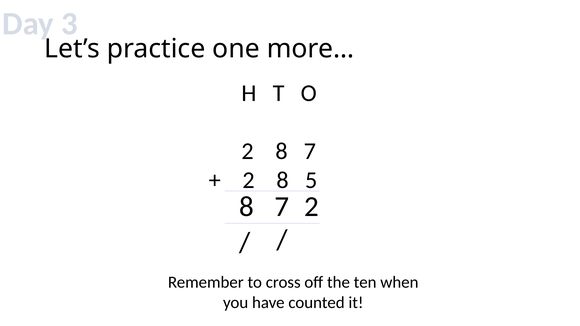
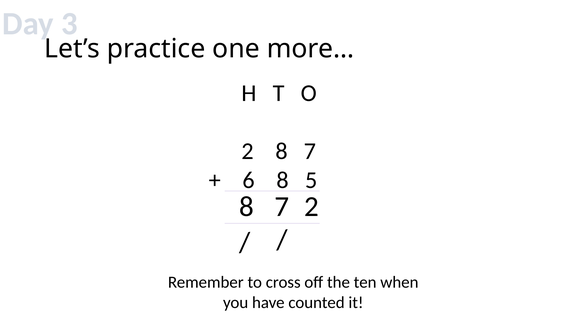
2: 2 -> 6 (249, 180)
